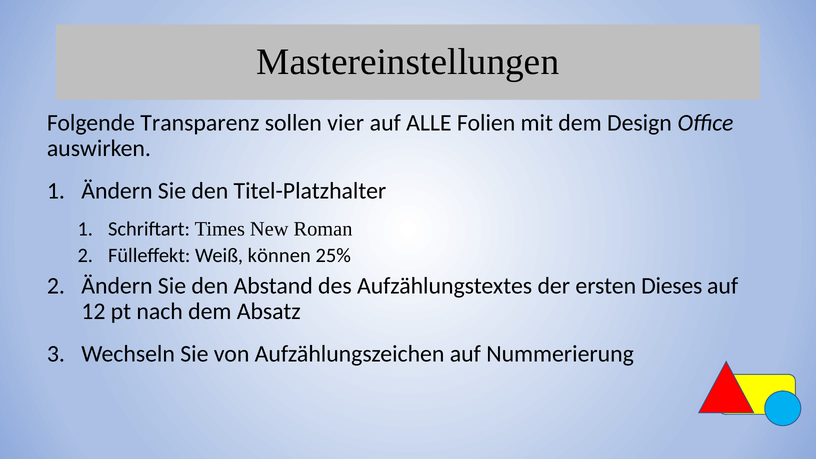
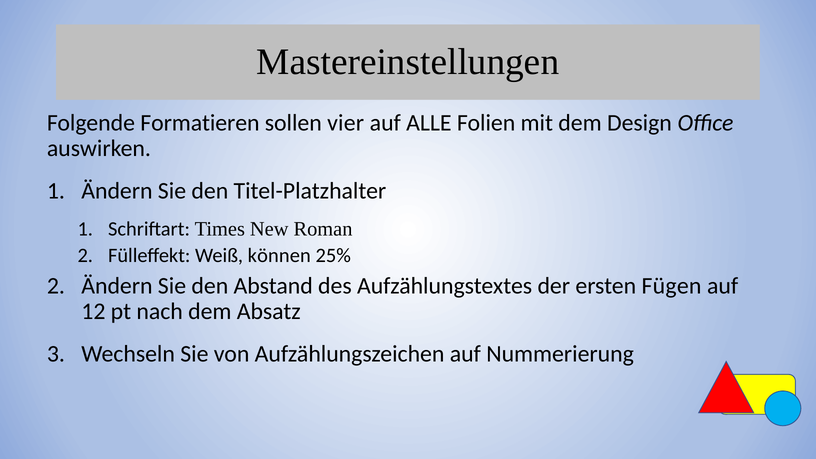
Transparenz: Transparenz -> Formatieren (200, 123)
Dieses: Dieses -> Fügen (672, 286)
